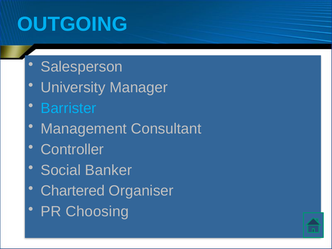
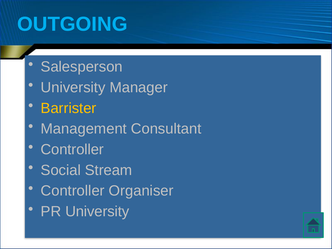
Barrister colour: light blue -> yellow (69, 108)
Banker: Banker -> Stream (109, 170)
Chartered: Chartered -> Controller (73, 191)
PR Choosing: Choosing -> University (97, 212)
